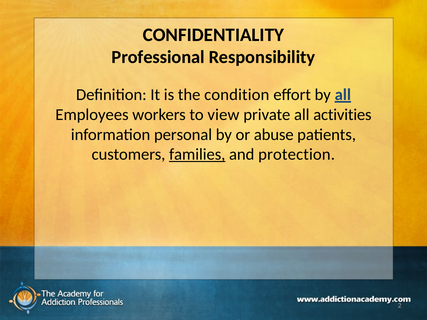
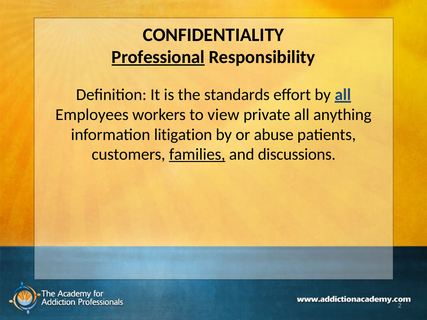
Professional underline: none -> present (158, 57)
condition: condition -> standards (237, 95)
activities: activities -> anything (342, 115)
personal: personal -> litigation (183, 135)
protection: protection -> discussions (297, 155)
